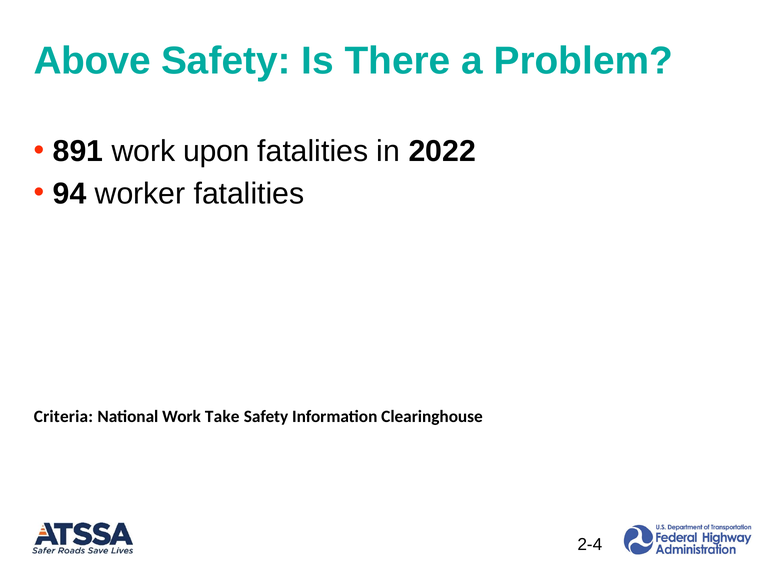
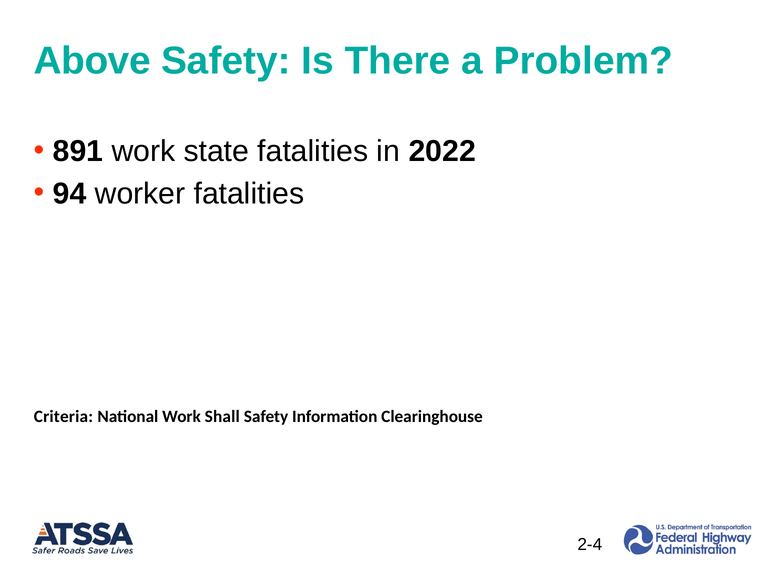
upon: upon -> state (216, 151)
Take: Take -> Shall (222, 417)
